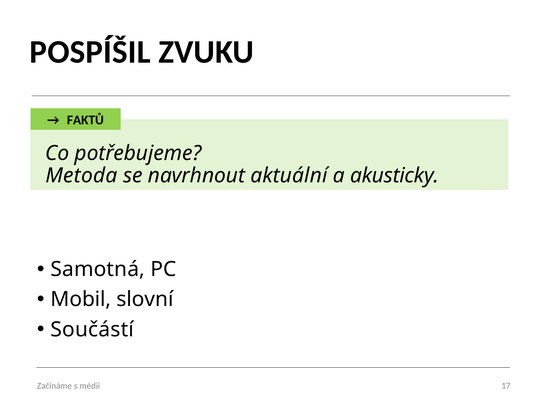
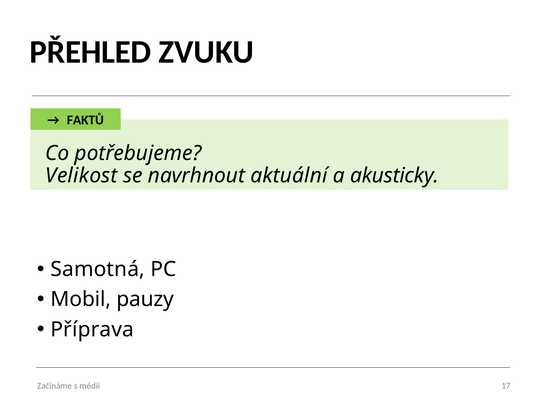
POSPÍŠIL: POSPÍŠIL -> PŘEHLED (90, 52)
Metoda: Metoda -> Velikost (81, 176)
slovní: slovní -> pauzy (145, 299)
Součástí: Součástí -> Příprava (92, 329)
